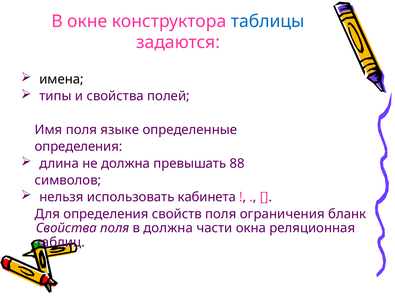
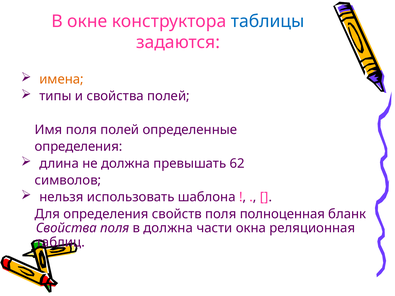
имена colour: black -> orange (61, 79)
поля языке: языке -> полей (120, 130)
88: 88 -> 62 (237, 164)
кабинета: кабинета -> шаблона (207, 197)
ограничения: ограничения -> полноценная (282, 214)
